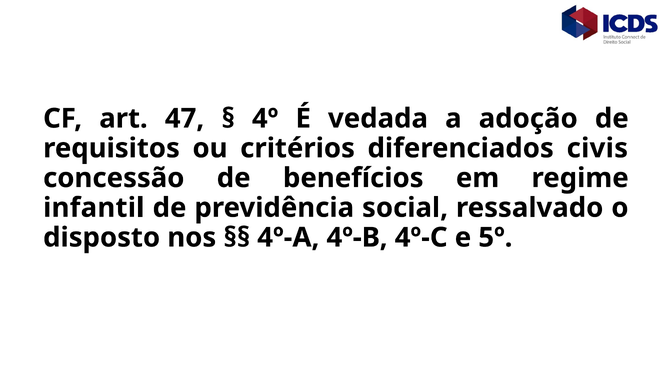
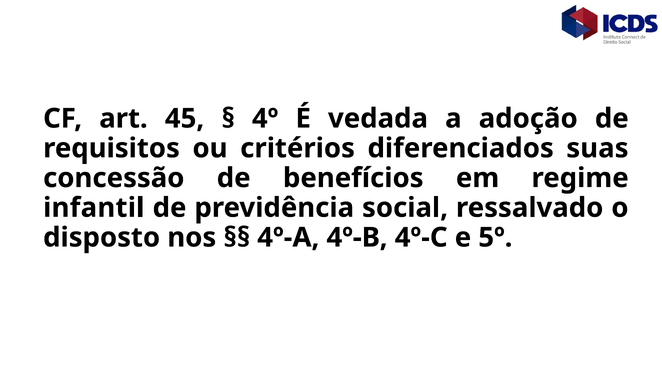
47: 47 -> 45 (185, 119)
civis: civis -> suas (597, 148)
